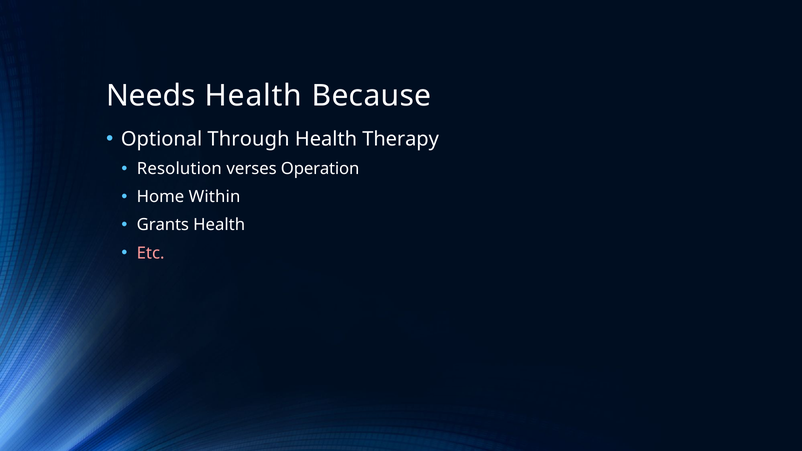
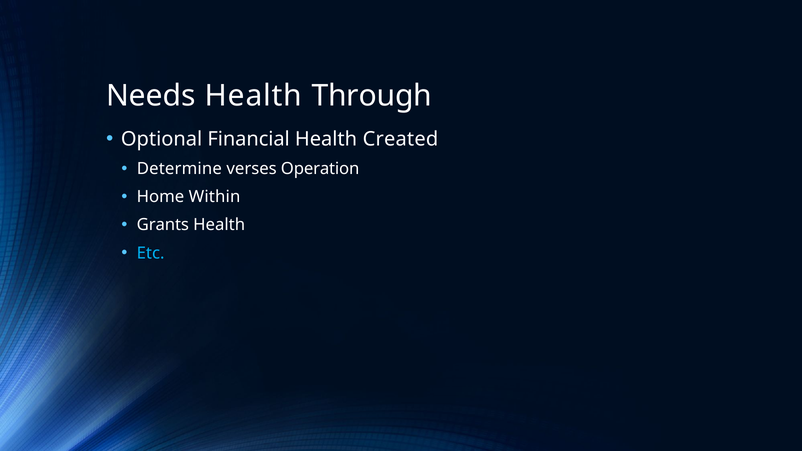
Because: Because -> Through (372, 96)
Through: Through -> Financial (249, 139)
Therapy: Therapy -> Created (400, 139)
Resolution: Resolution -> Determine (179, 169)
Etc colour: pink -> light blue (151, 253)
